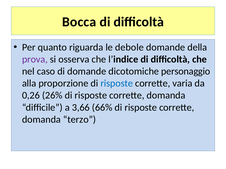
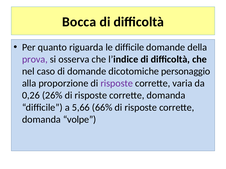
le debole: debole -> difficile (130, 47)
risposte colour: blue -> purple (117, 84)
3,66: 3,66 -> 5,66 (81, 108)
terzo: terzo -> volpe (80, 120)
